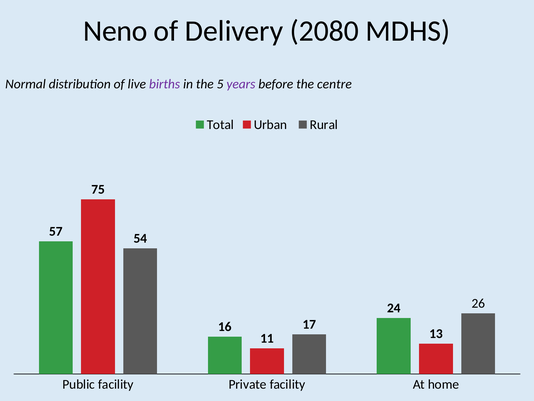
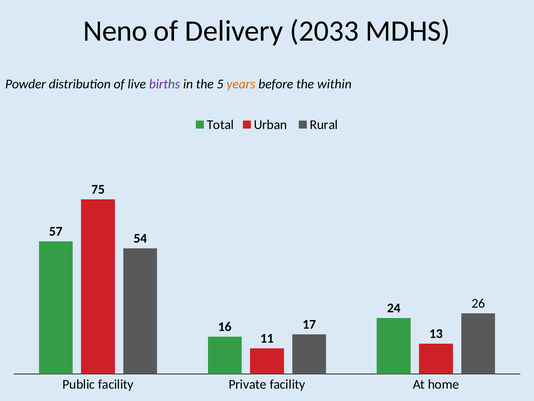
2080: 2080 -> 2033 (324, 31)
Normal: Normal -> Powder (26, 84)
years colour: purple -> orange (241, 84)
centre: centre -> within (334, 84)
